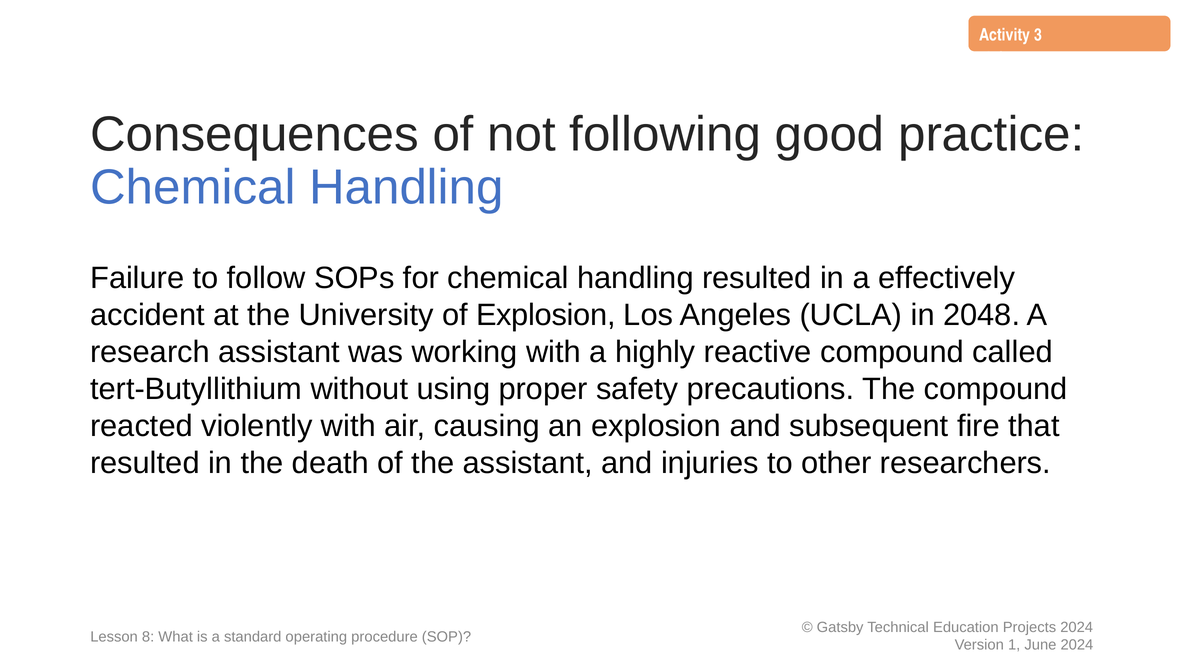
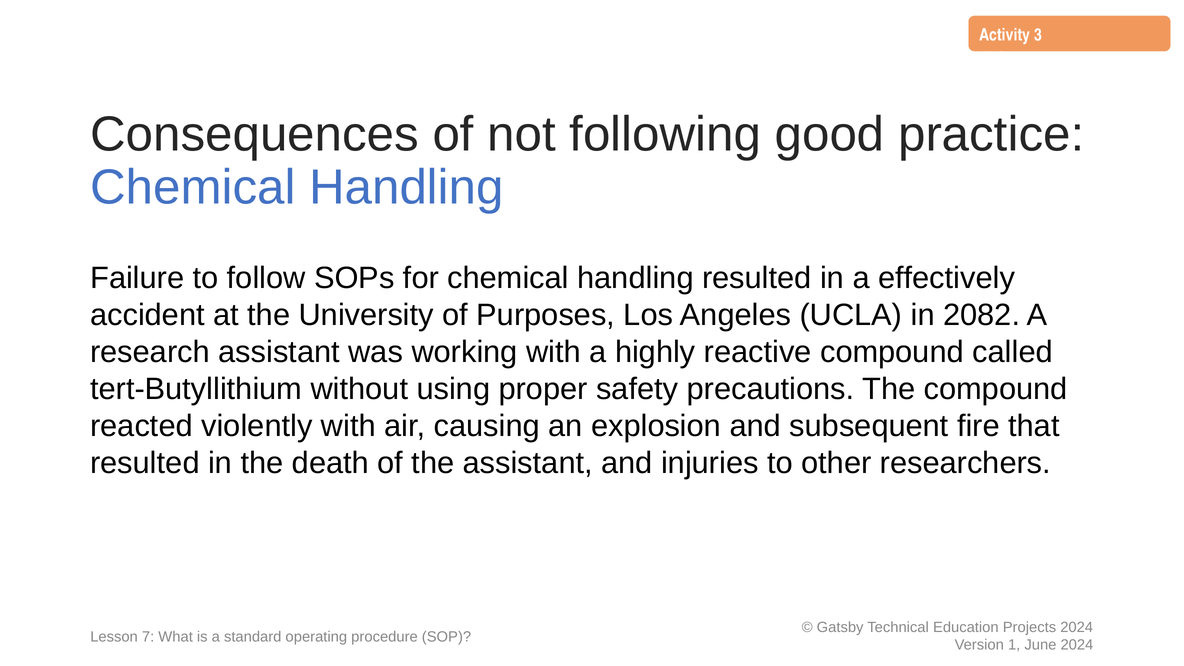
of Explosion: Explosion -> Purposes (546, 315)
2048: 2048 -> 2082 (982, 315)
8: 8 -> 7 (148, 637)
